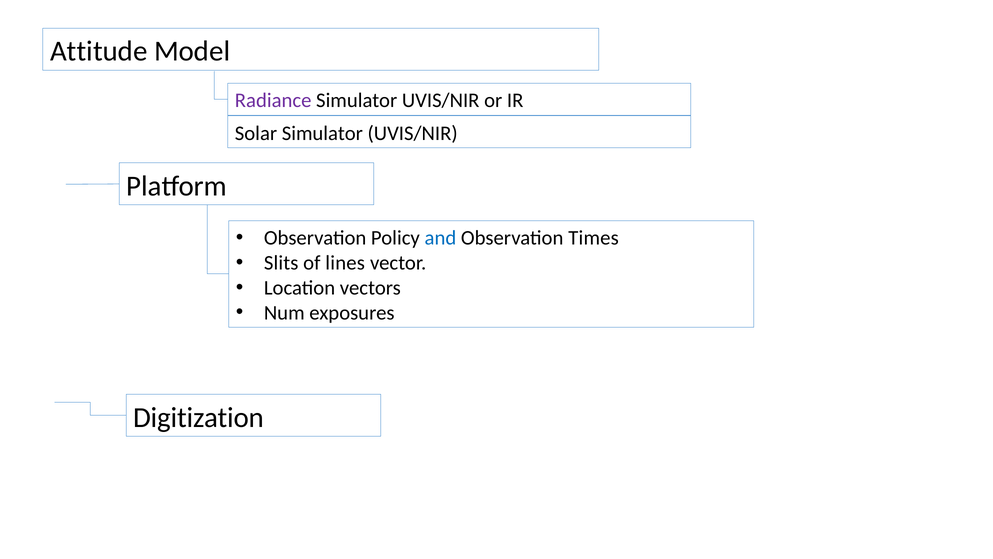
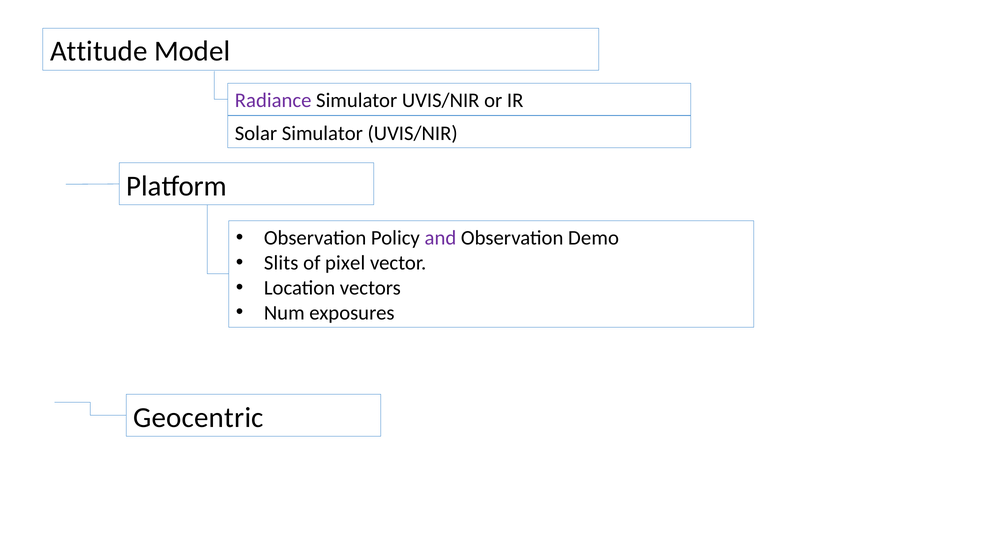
and colour: blue -> purple (440, 238)
Times: Times -> Demo (594, 238)
lines: lines -> pixel (345, 263)
Digitization: Digitization -> Geocentric (199, 417)
